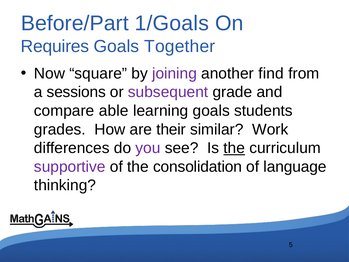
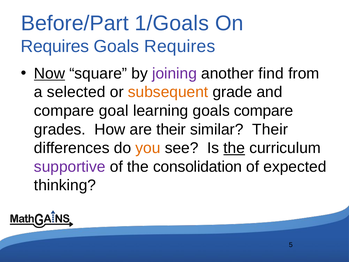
Goals Together: Together -> Requires (180, 46)
Now underline: none -> present (50, 73)
sessions: sessions -> selected (76, 92)
subsequent colour: purple -> orange (168, 92)
able: able -> goal (114, 111)
goals students: students -> compare (263, 111)
similar Work: Work -> Their (270, 129)
you colour: purple -> orange (148, 148)
language: language -> expected (295, 166)
